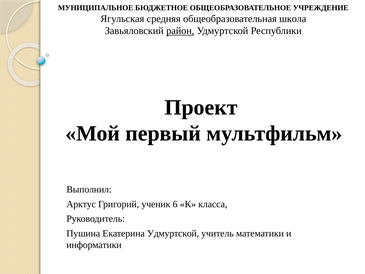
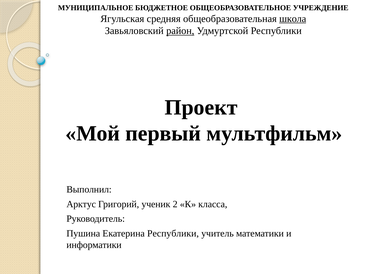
школа underline: none -> present (293, 19)
6: 6 -> 2 (175, 204)
Екатерина Удмуртской: Удмуртской -> Республики (173, 233)
